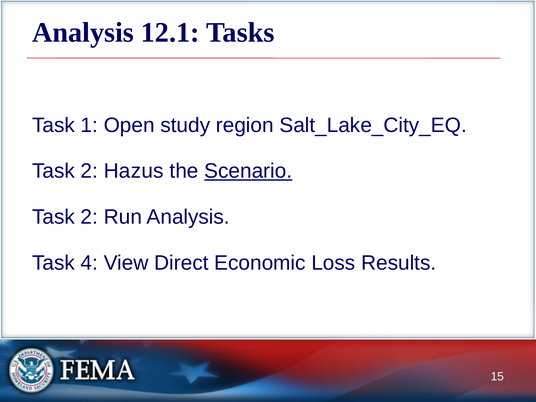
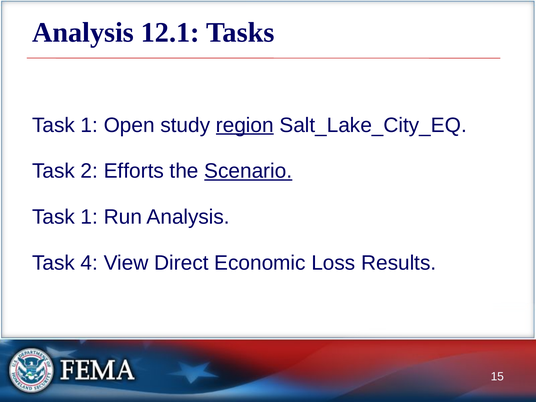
region underline: none -> present (245, 125)
Hazus: Hazus -> Efforts (134, 171)
2: 2 -> 1 (89, 217)
